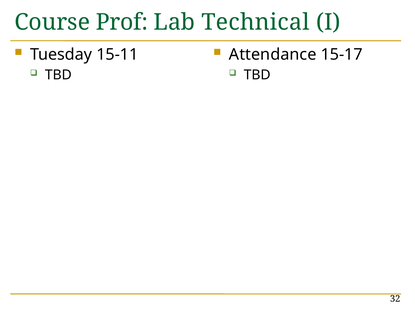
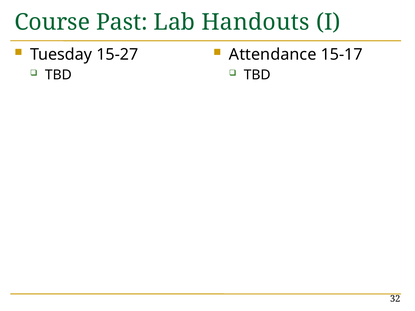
Prof: Prof -> Past (122, 22)
Technical: Technical -> Handouts (256, 22)
15-11: 15-11 -> 15-27 (117, 54)
